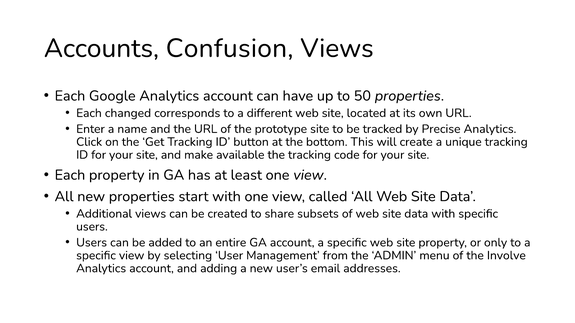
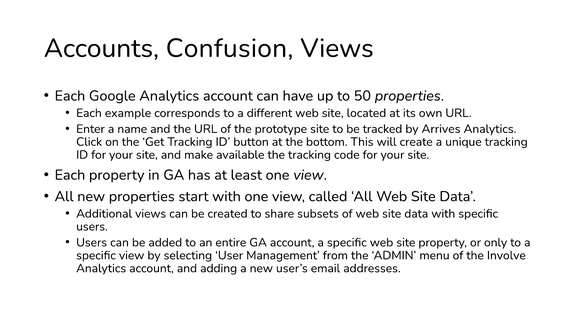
changed: changed -> example (128, 113)
Precise: Precise -> Arrives (441, 129)
